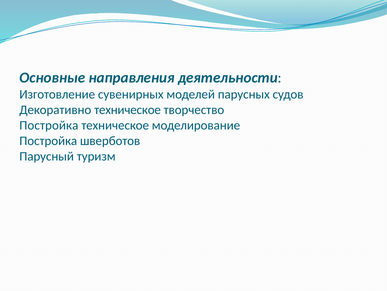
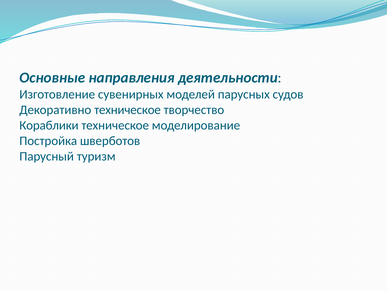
Постройка: Постройка -> Кораблики (49, 125)
